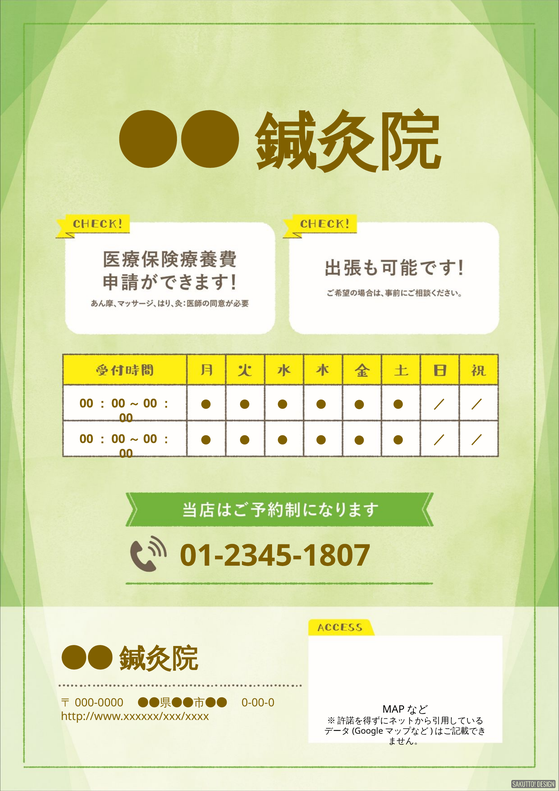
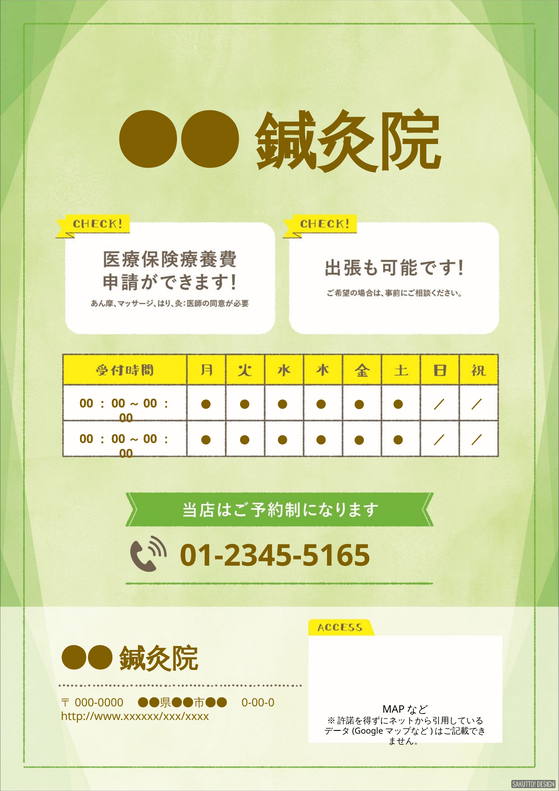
01-2345-1807: 01-2345-1807 -> 01-2345-5165 (275, 555)
